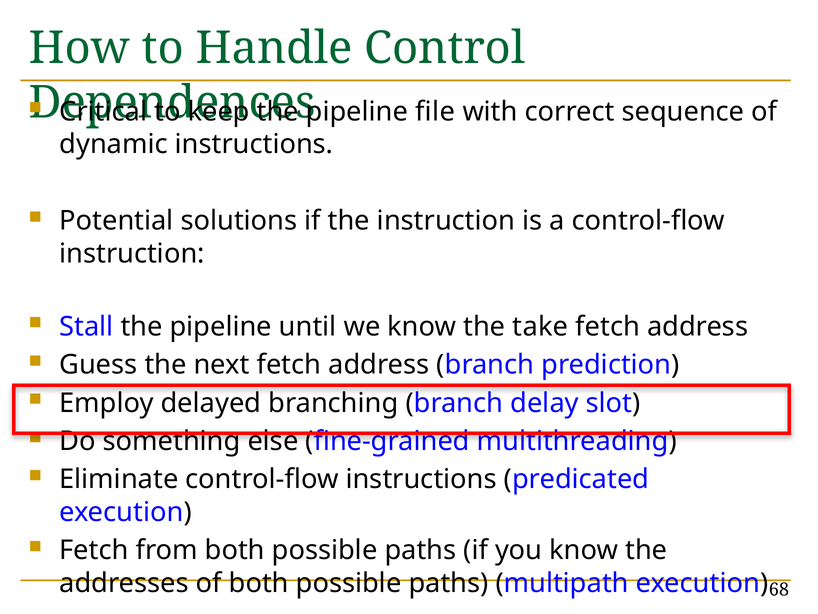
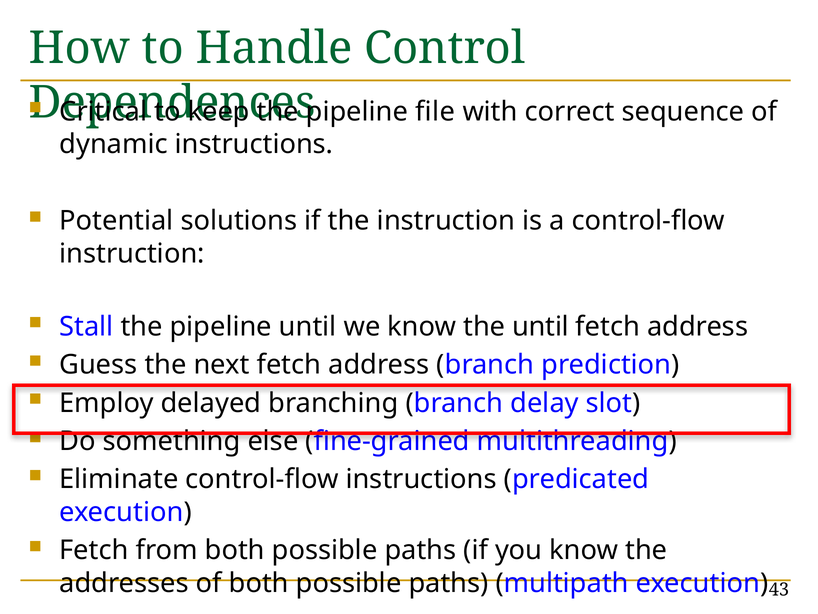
the take: take -> until (541, 326)
68: 68 -> 43 (779, 590)
